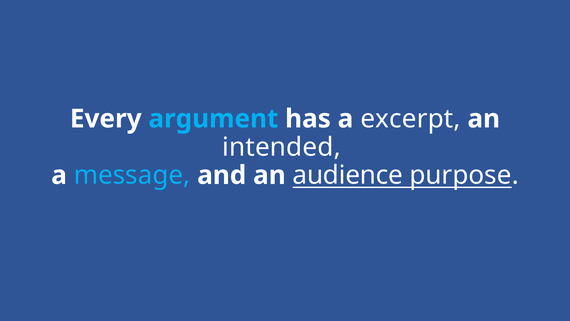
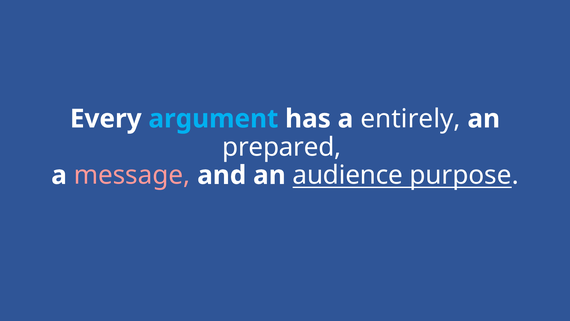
excerpt: excerpt -> entirely (410, 119)
intended: intended -> prepared (282, 147)
message colour: light blue -> pink (132, 175)
